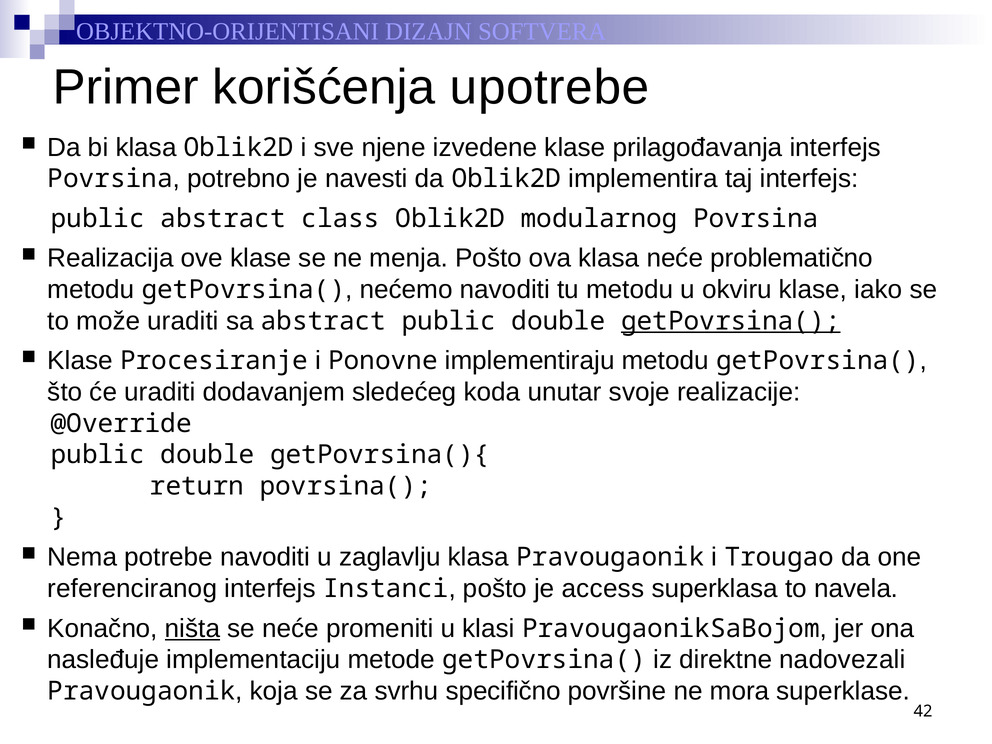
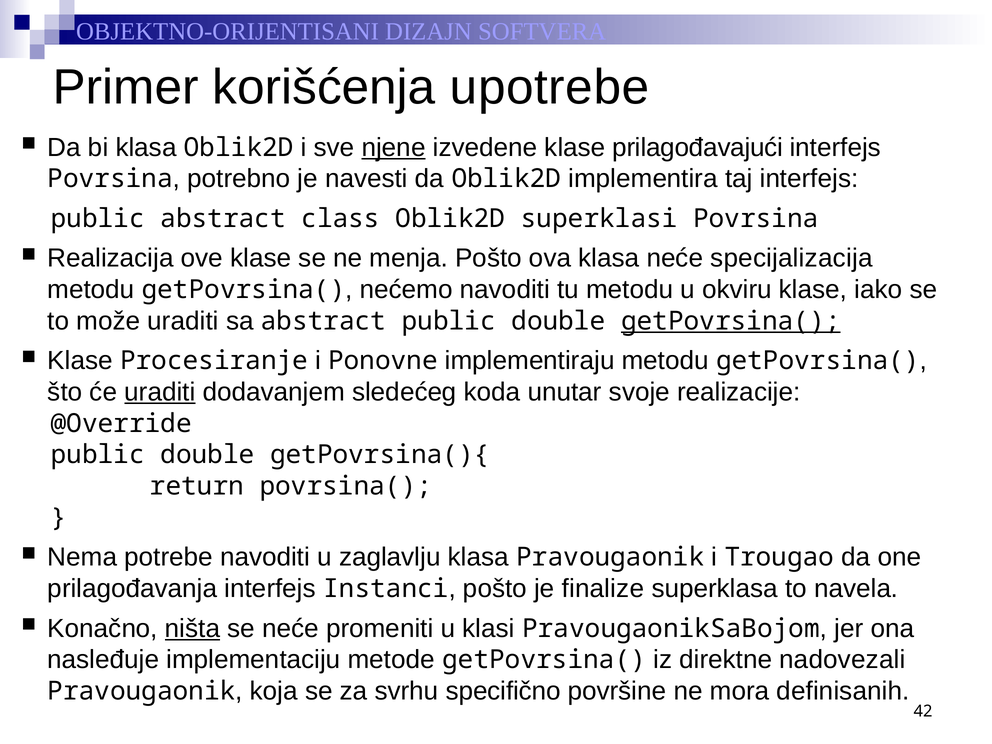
njene underline: none -> present (394, 147)
prilagođavanja: prilagođavanja -> prilagođavajući (698, 147)
modularnog: modularnog -> superklasi (599, 218)
problematično: problematično -> specijalizacija (791, 258)
uraditi underline: none -> present (160, 392)
referenciranog: referenciranog -> prilagođavanja (132, 589)
access: access -> finalize (603, 589)
superklase: superklase -> definisanih (843, 691)
